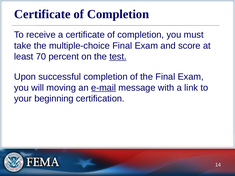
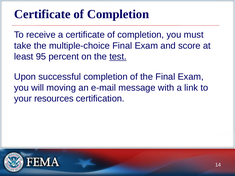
70: 70 -> 95 (41, 57)
e-mail underline: present -> none (104, 88)
beginning: beginning -> resources (54, 99)
